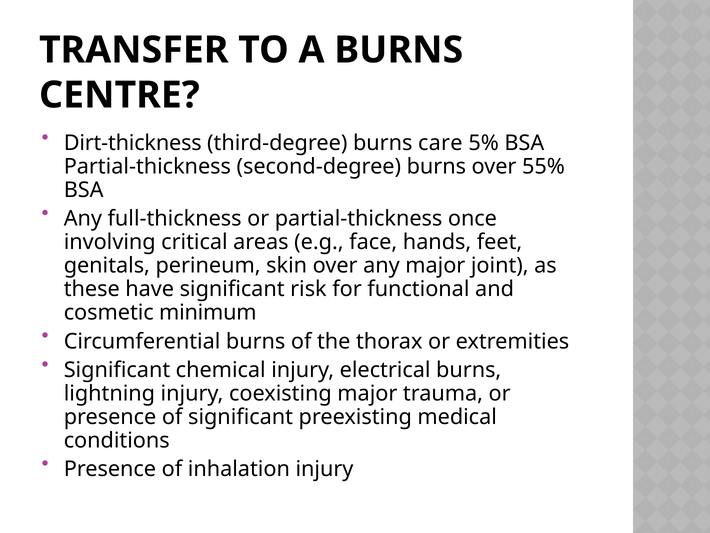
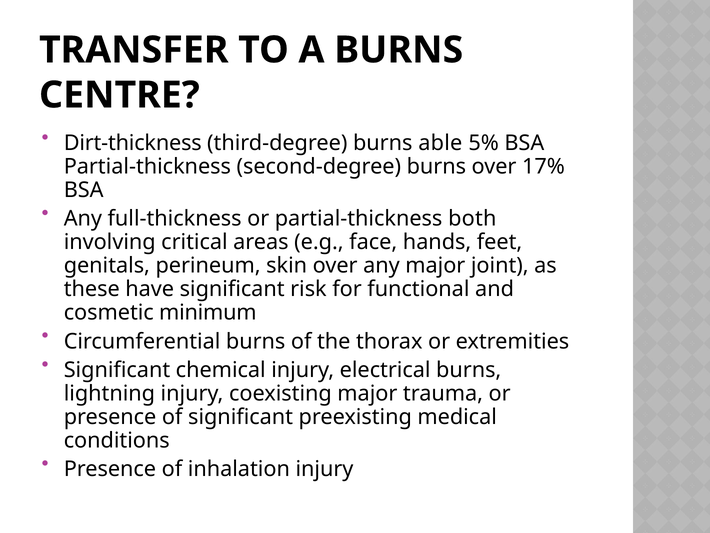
care: care -> able (440, 143)
55%: 55% -> 17% (543, 166)
once: once -> both (472, 219)
